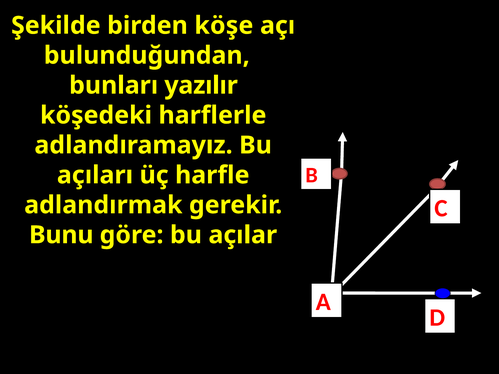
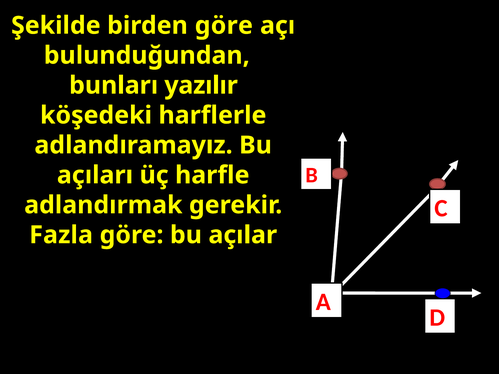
birden köşe: köşe -> göre (224, 26)
Bunu: Bunu -> Fazla (61, 235)
